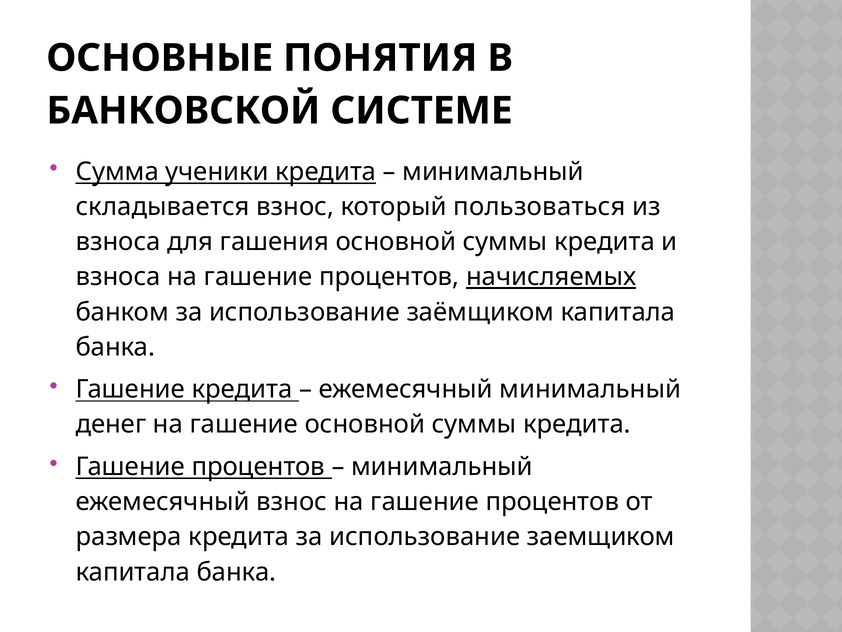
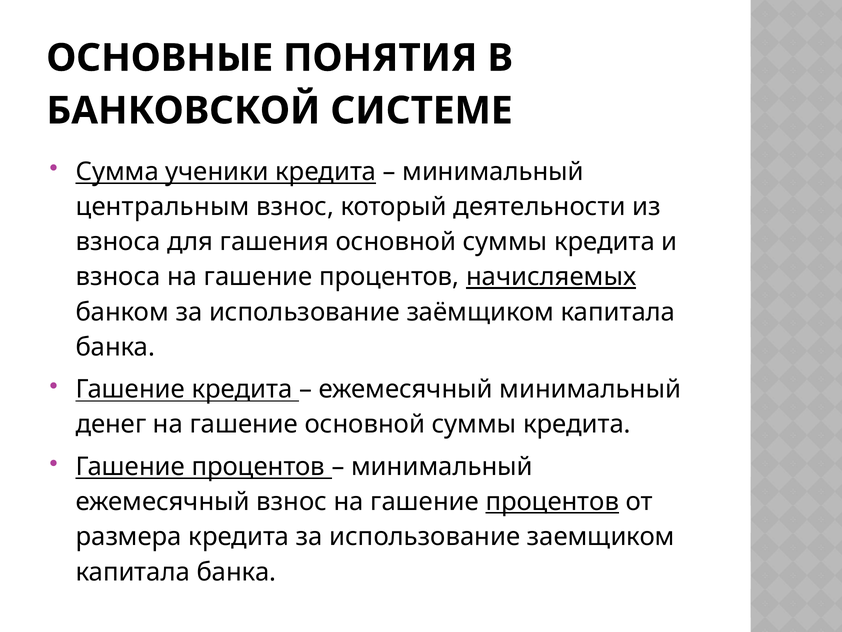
складывается: складывается -> центральным (163, 206)
пользоваться: пользоваться -> деятельности (540, 206)
процентов underline: none -> present (552, 501)
